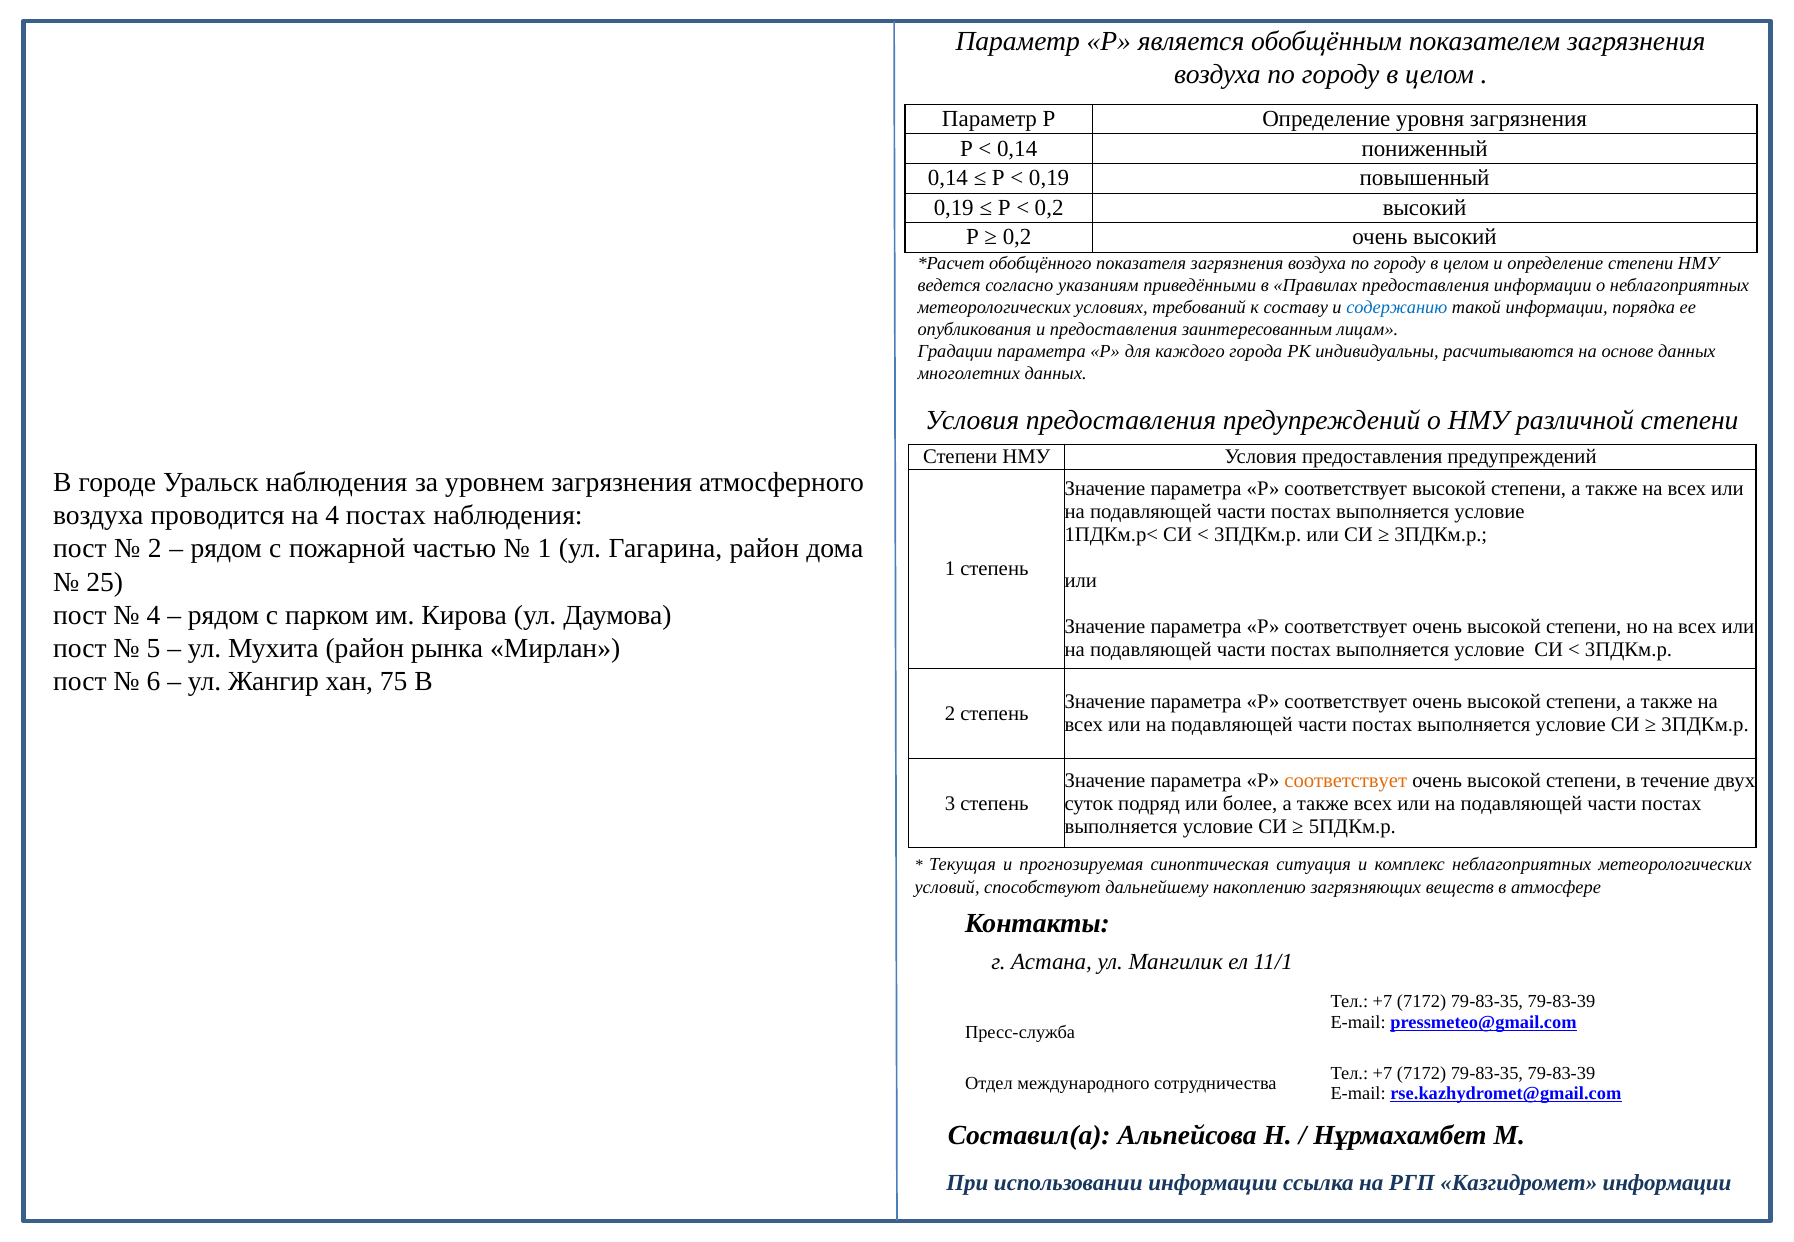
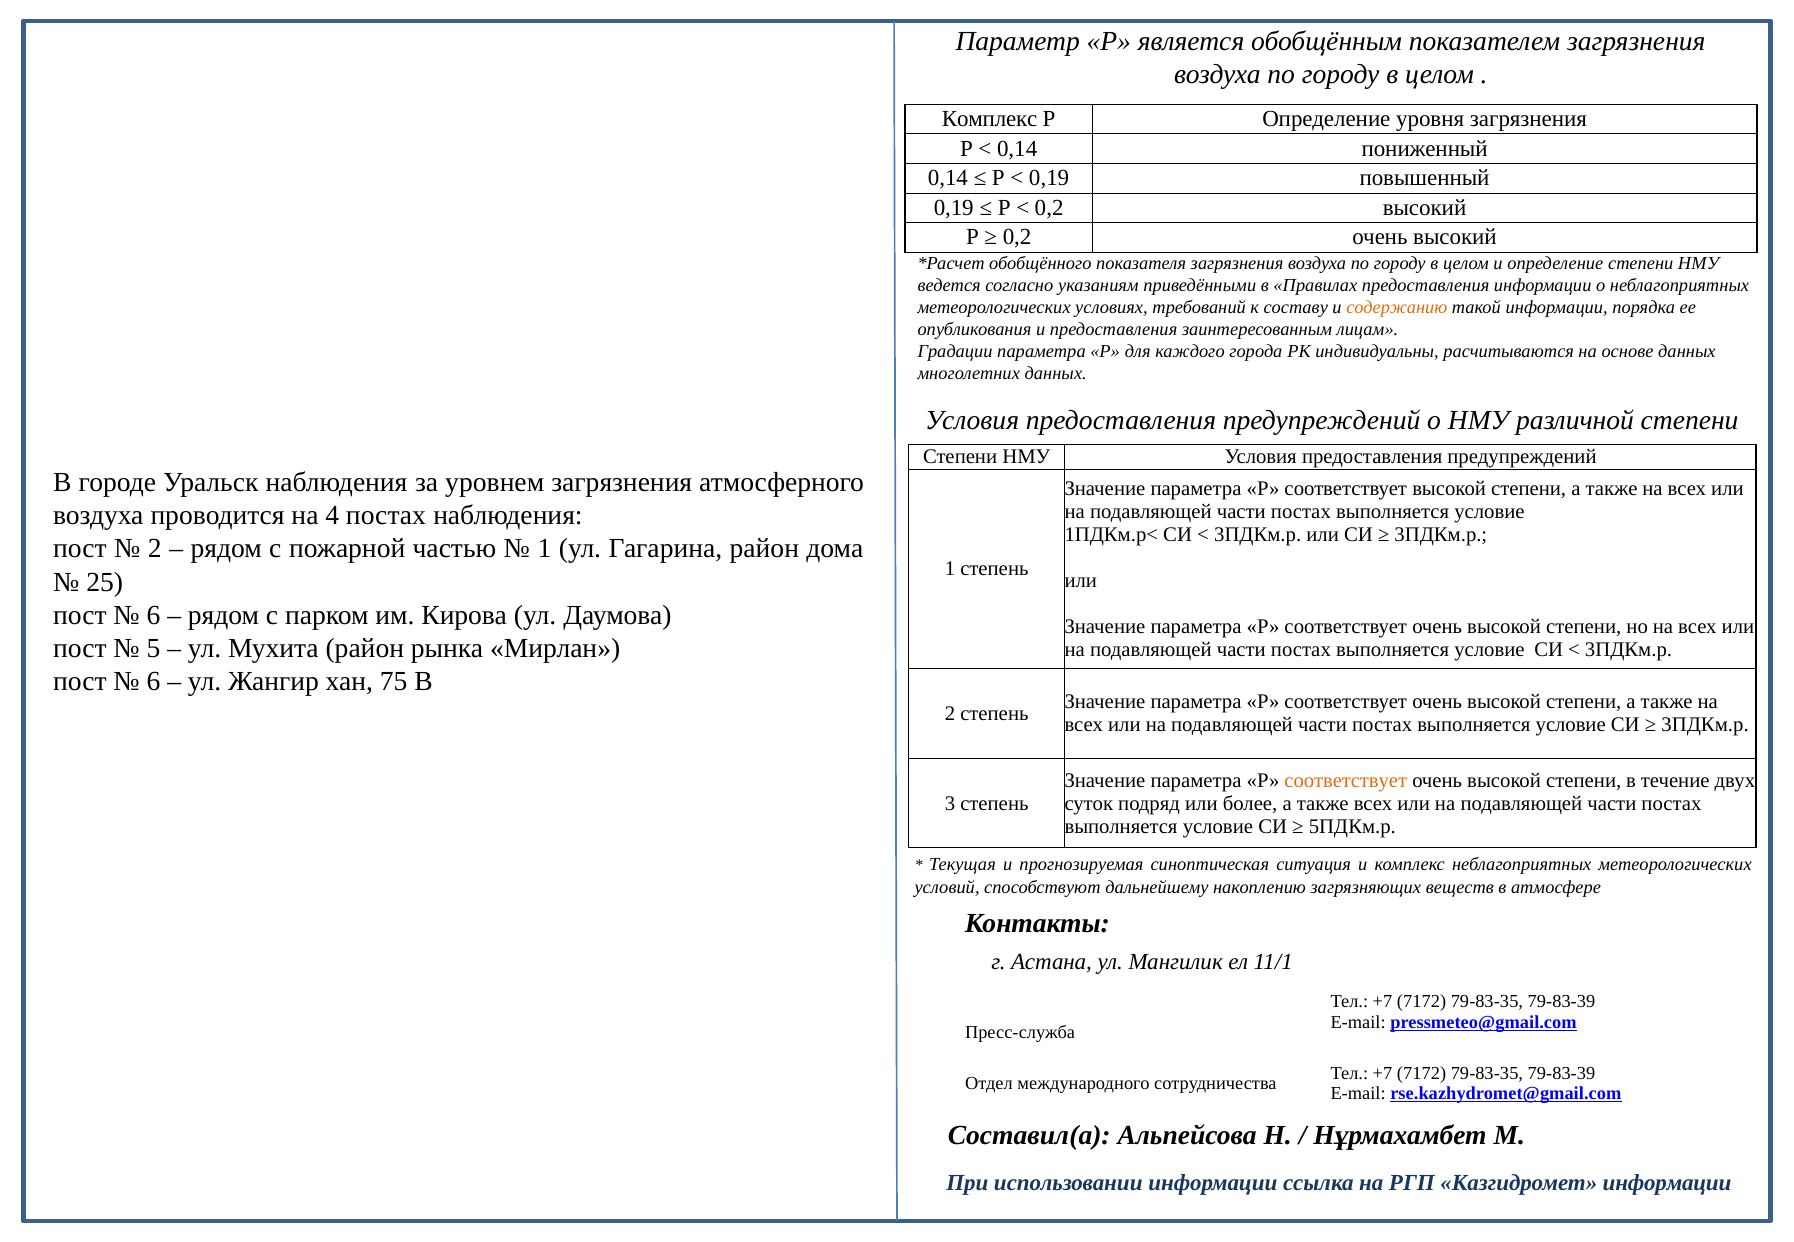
Параметр: Параметр -> Комплекс (990, 119)
содержанию colour: blue -> orange (1397, 307)
4: 4 -> 6 (153, 615)
